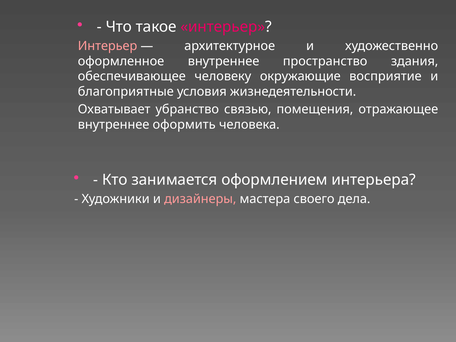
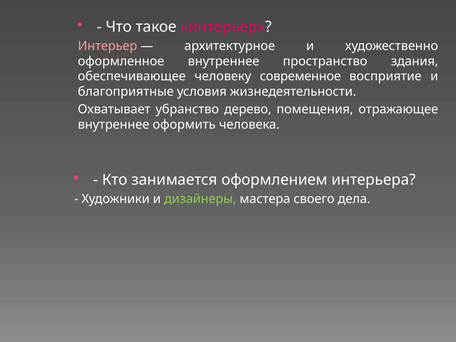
окружающие: окружающие -> современное (300, 76)
связью: связью -> дерево (248, 109)
дизайнеры colour: pink -> light green (200, 199)
